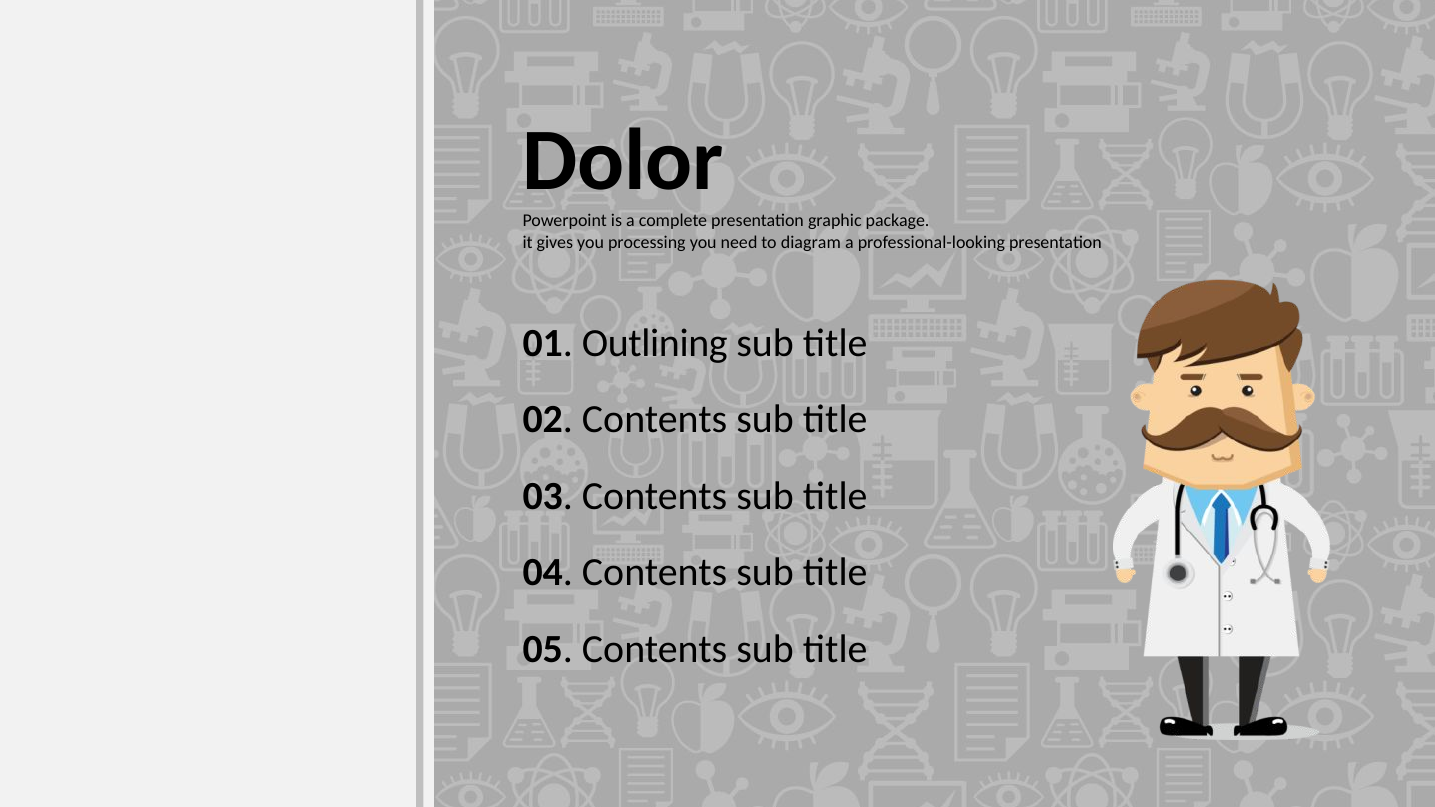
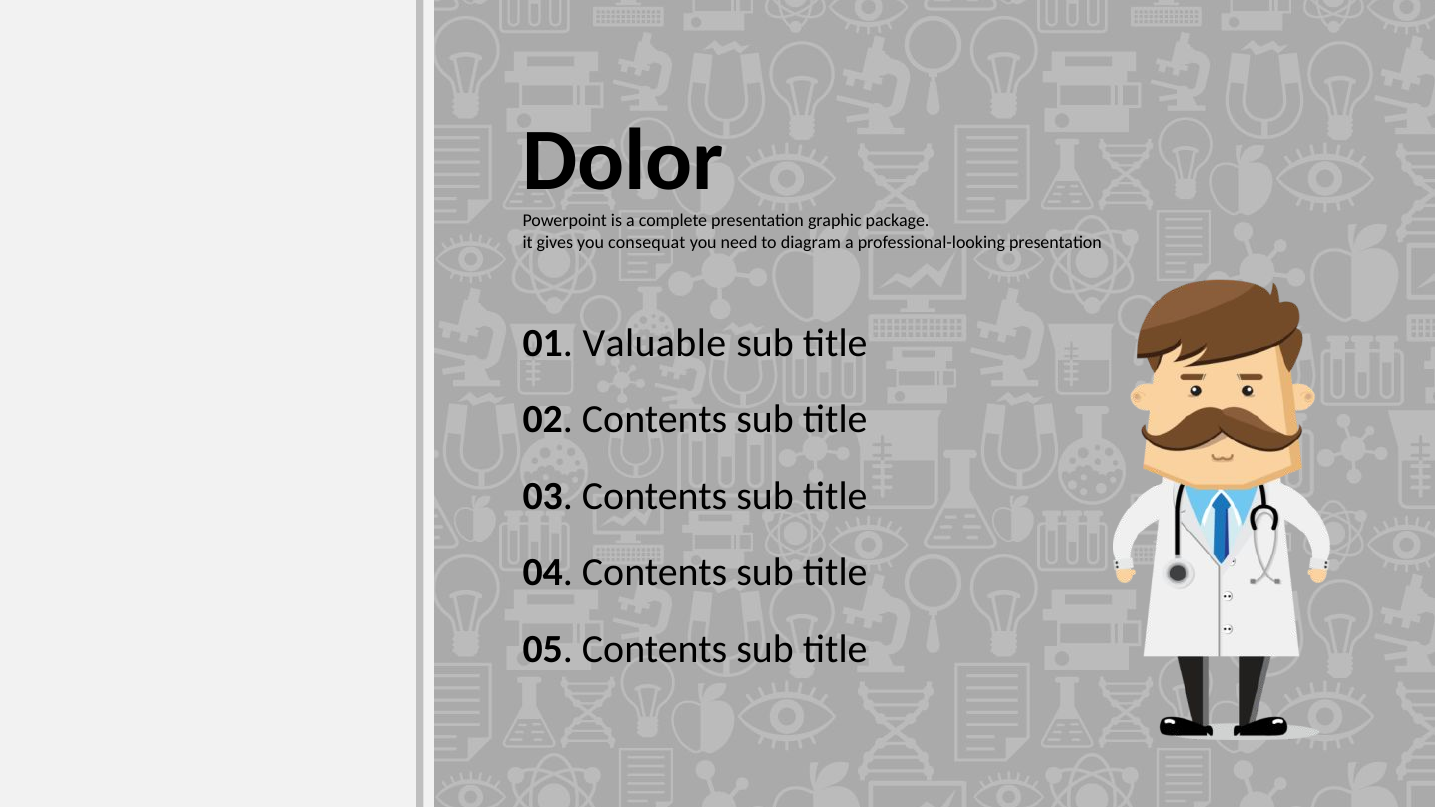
processing: processing -> consequat (647, 242)
Outlining: Outlining -> Valuable (654, 343)
